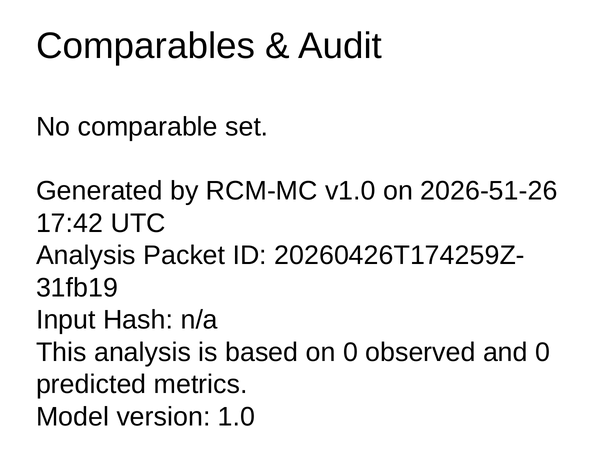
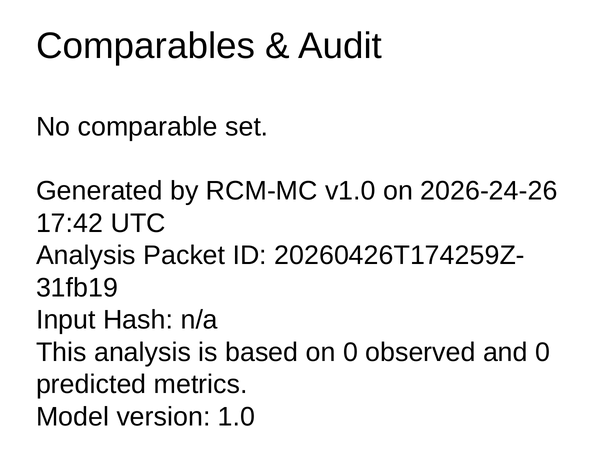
2026-51-26: 2026-51-26 -> 2026-24-26 (489, 191)
